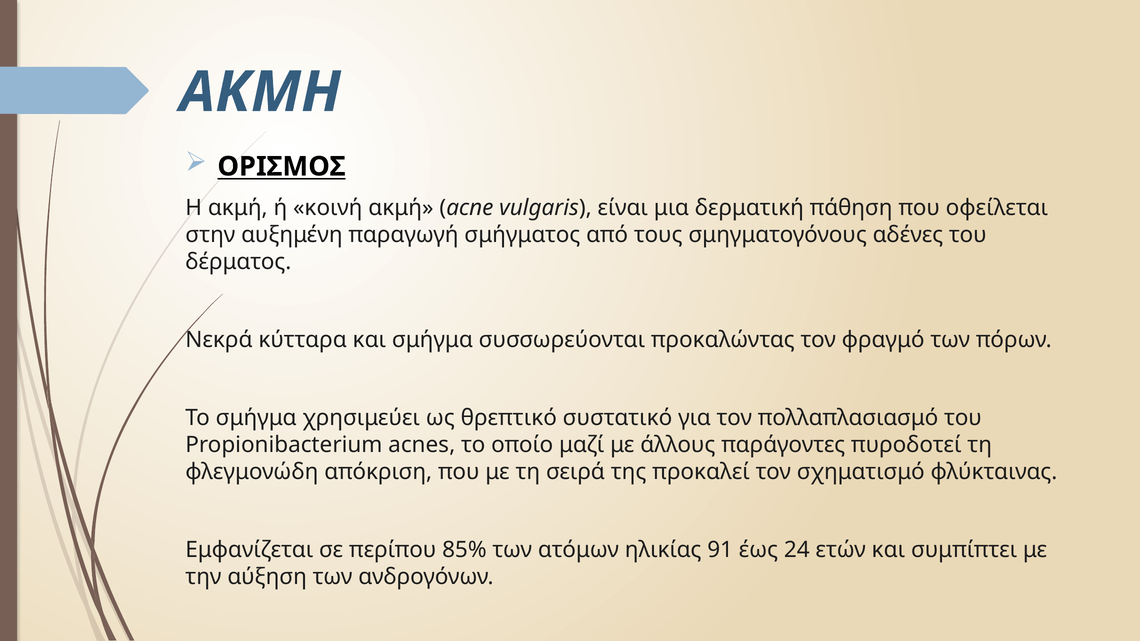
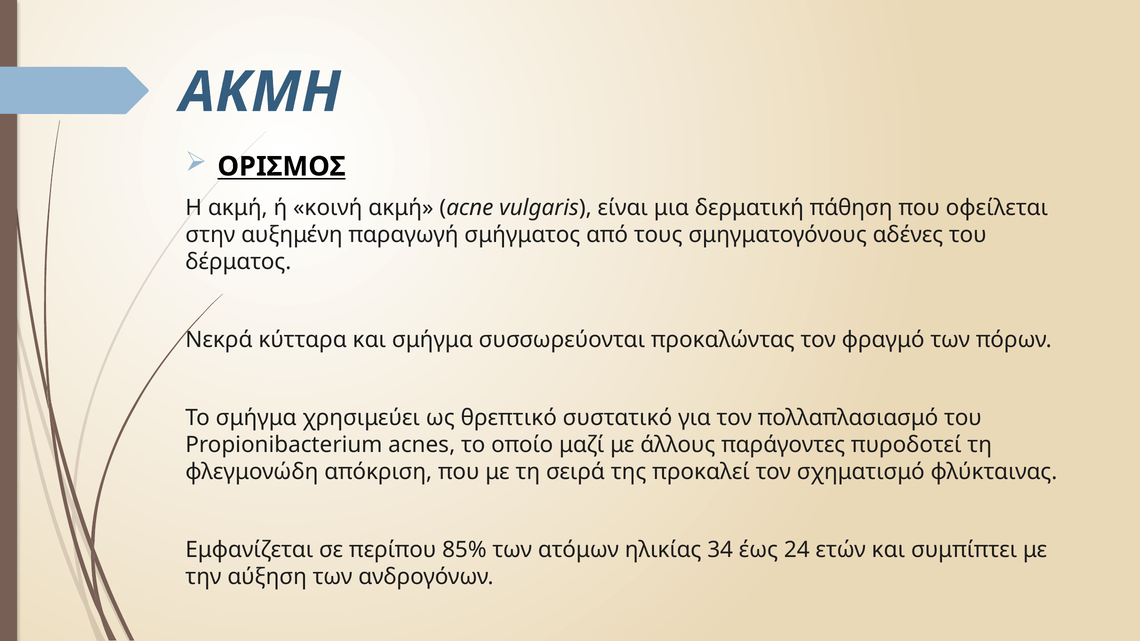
91: 91 -> 34 (720, 550)
